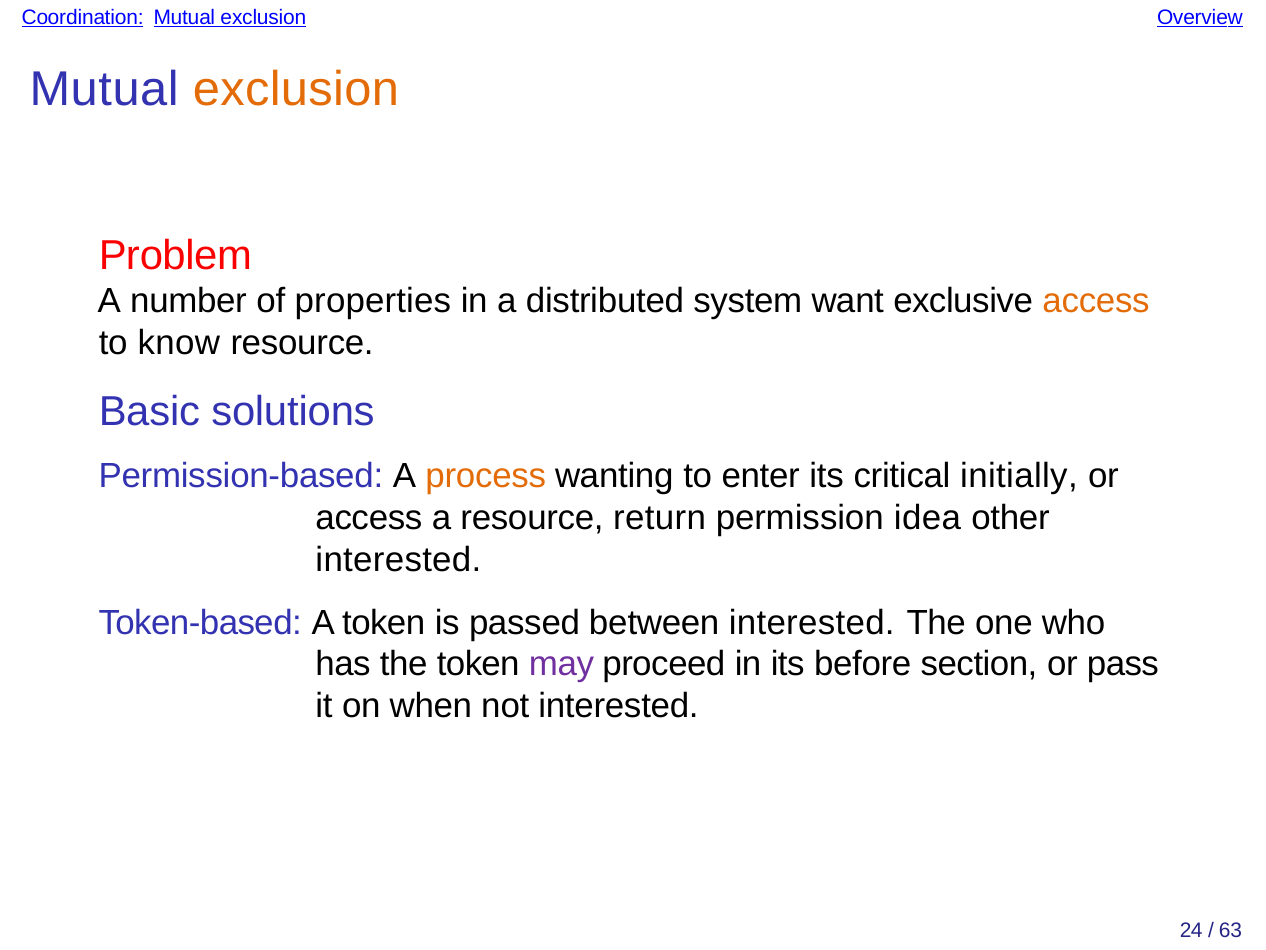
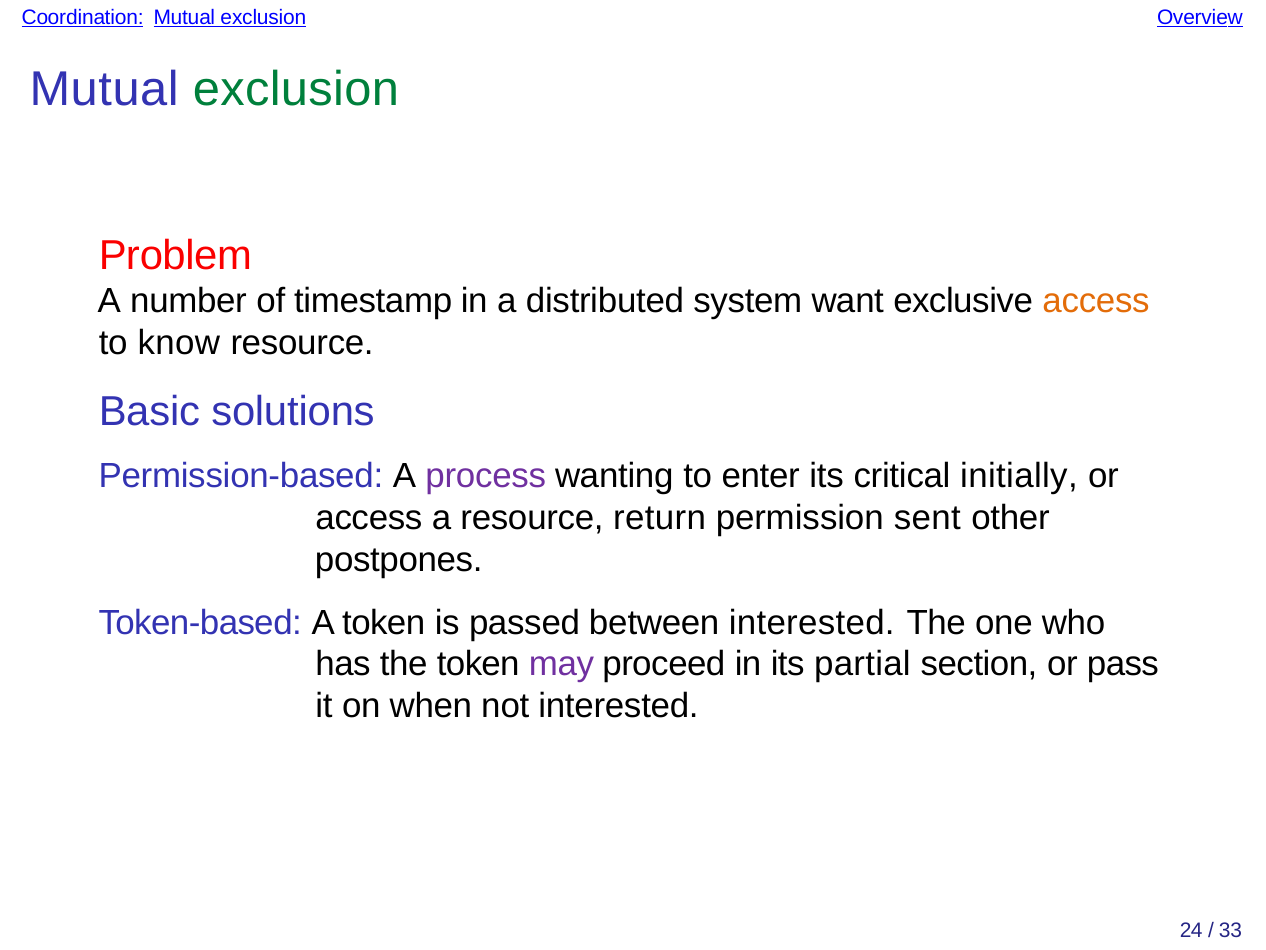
exclusion colour: orange -> green (296, 89)
properties: properties -> timestamp (373, 301)
process colour: orange -> purple (486, 477)
idea: idea -> sent (927, 519)
interested: interested -> postpones (399, 560)
before: before -> partial (862, 665)
63: 63 -> 33 (1231, 931)
